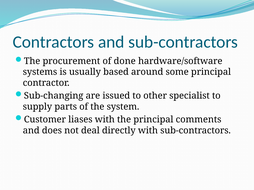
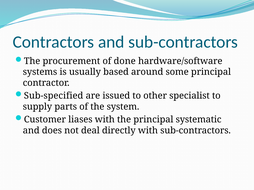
Sub-changing: Sub-changing -> Sub-specified (54, 96)
comments: comments -> systematic (199, 120)
